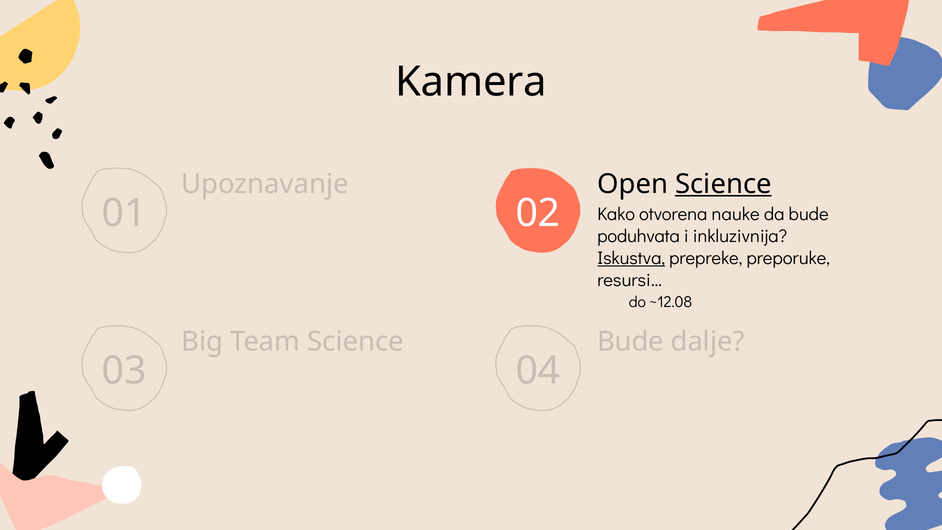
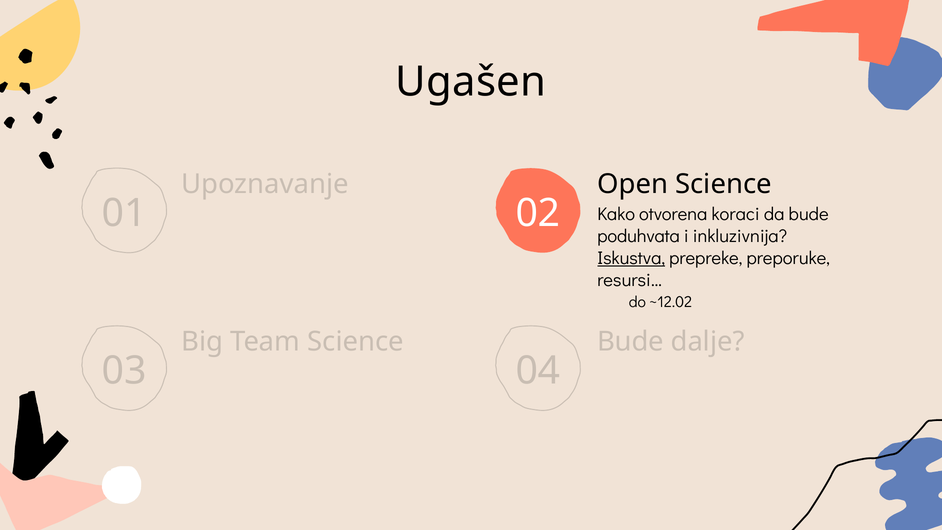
Kamera: Kamera -> Ugašen (471, 82)
Science underline: present -> none (723, 184)
nauke: nauke -> koraci (736, 214)
~12.08: ~12.08 -> ~12.02 (671, 302)
